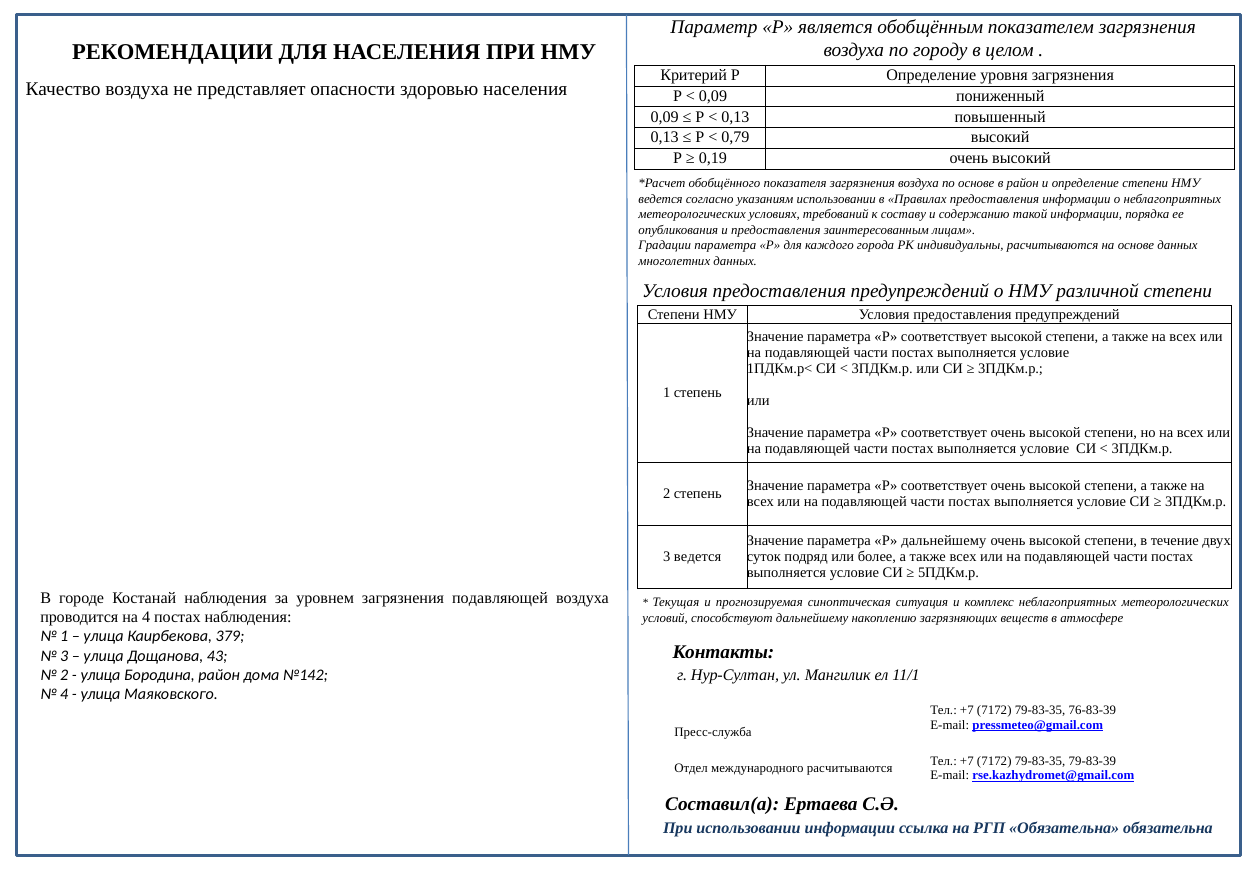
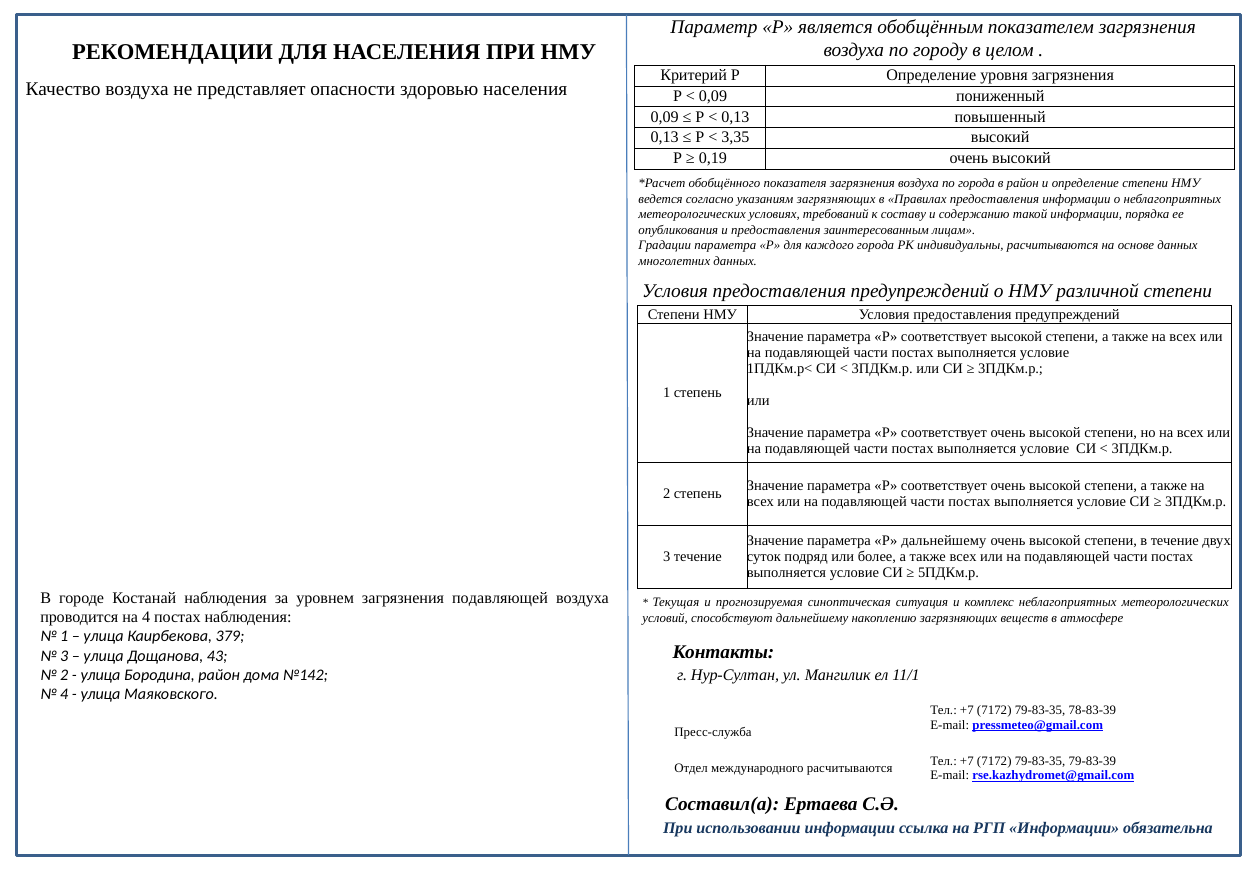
0,79: 0,79 -> 3,35 (735, 138)
по основе: основе -> города (976, 184)
указаниям использовании: использовании -> загрязняющих (836, 199)
3 ведется: ведется -> течение (698, 557)
76-83-39: 76-83-39 -> 78-83-39 (1092, 711)
РГП Обязательна: Обязательна -> Информации (1064, 829)
